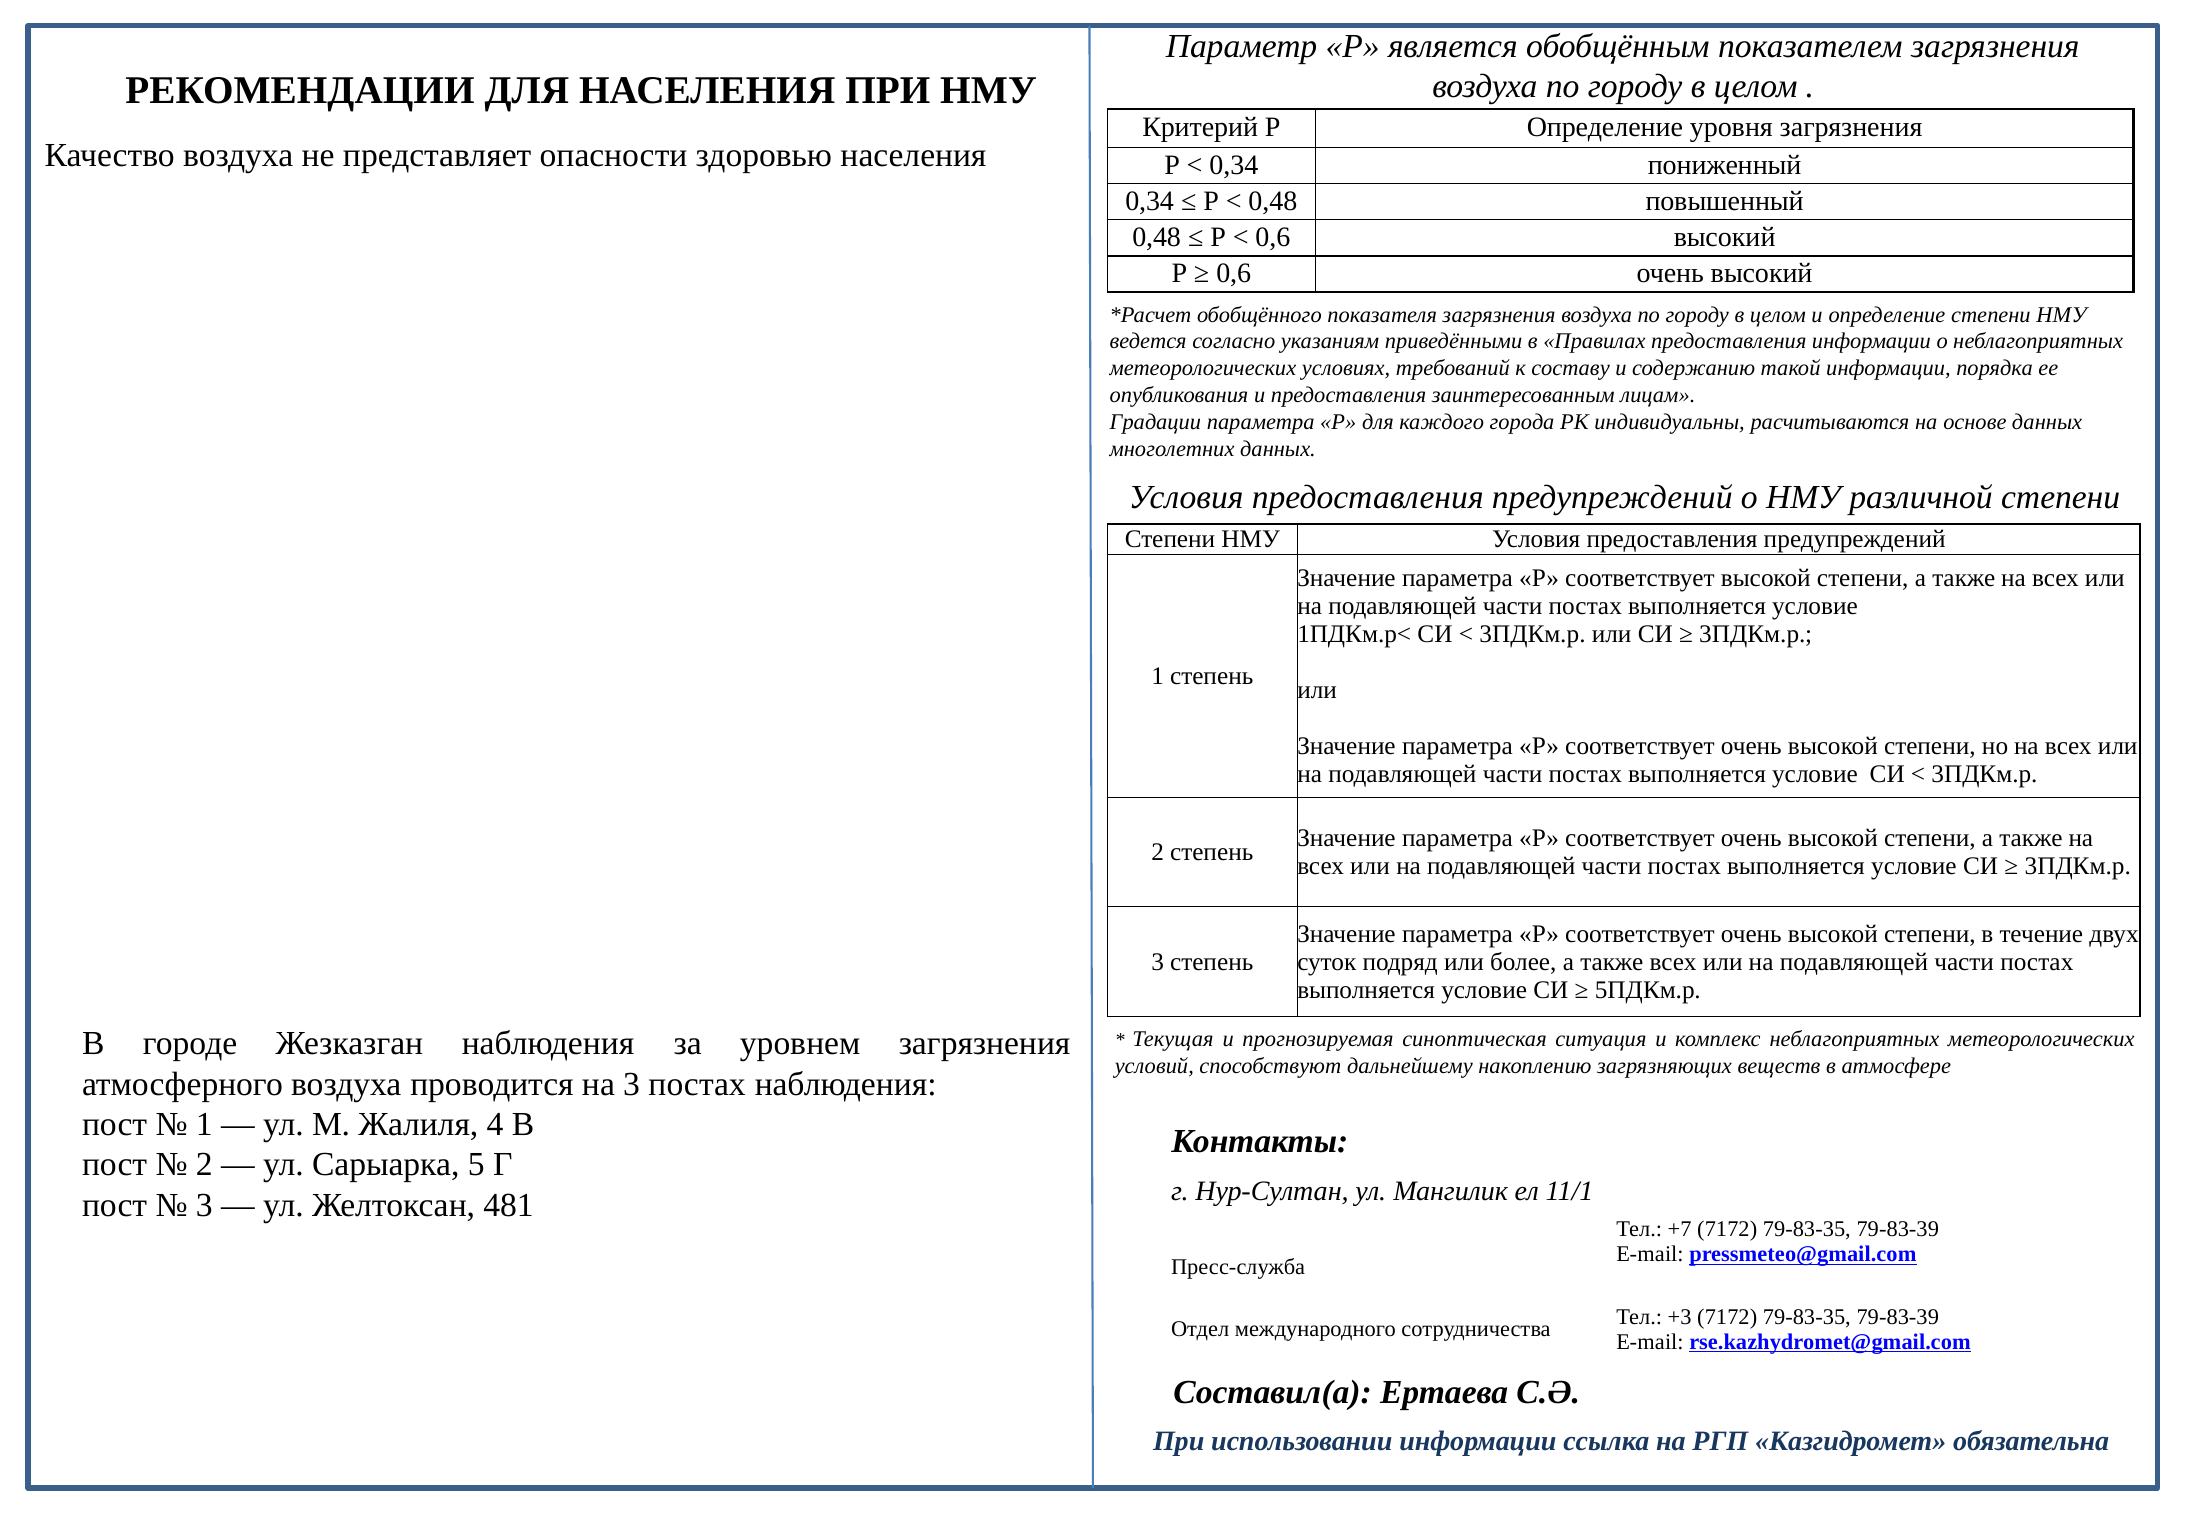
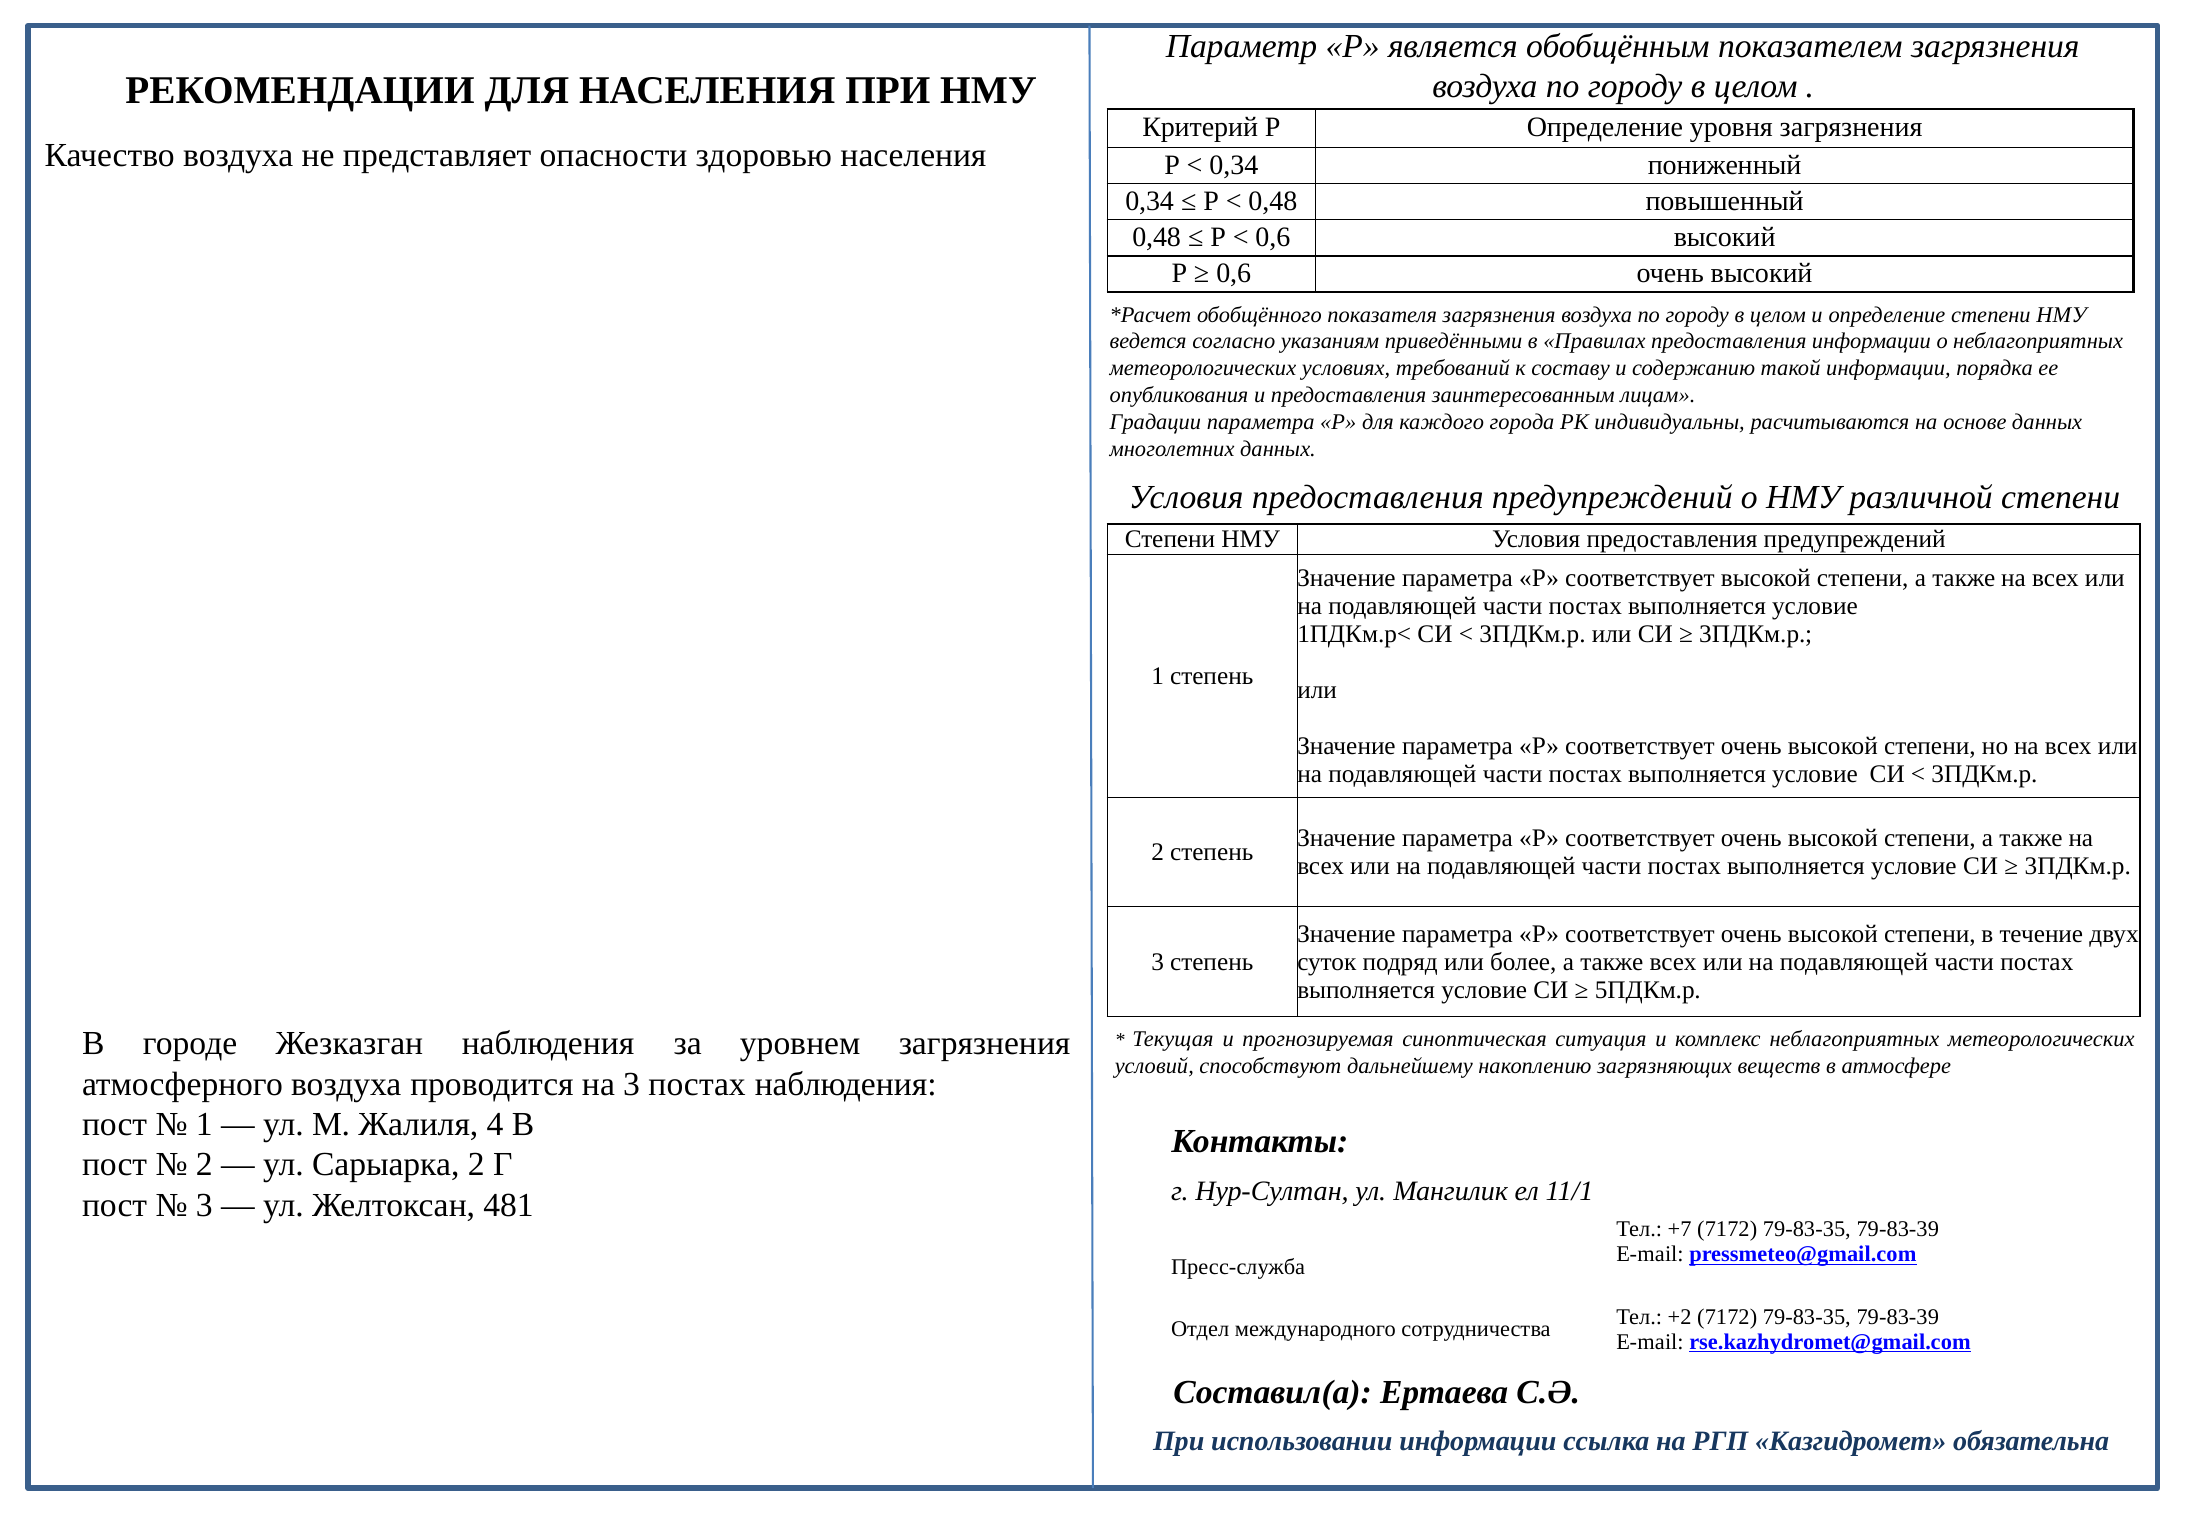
Сарыарка 5: 5 -> 2 (476, 1164)
+3: +3 -> +2 (1680, 1316)
